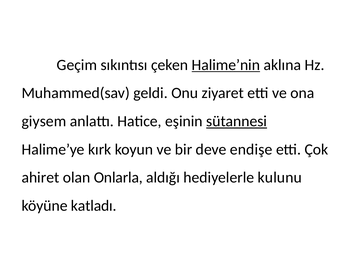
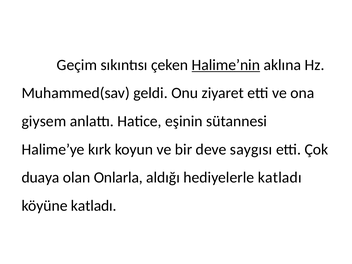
sütannesi underline: present -> none (237, 121)
endişe: endişe -> saygısı (251, 149)
ahiret: ahiret -> duaya (40, 178)
hediyelerle kulunu: kulunu -> katladı (280, 178)
